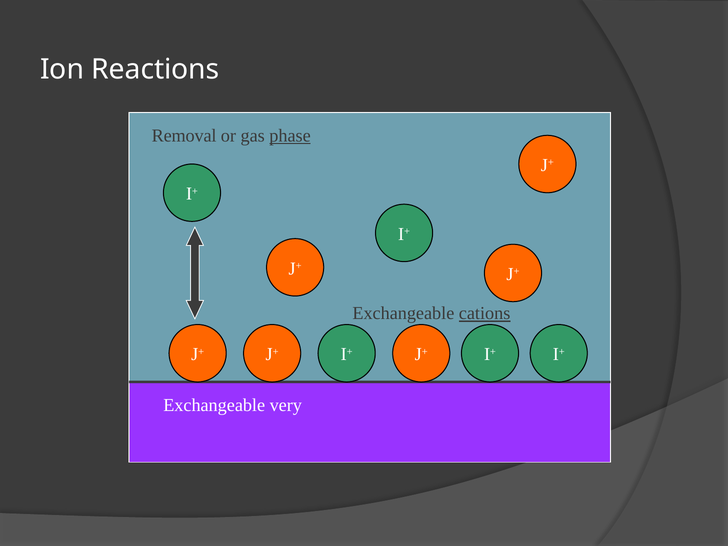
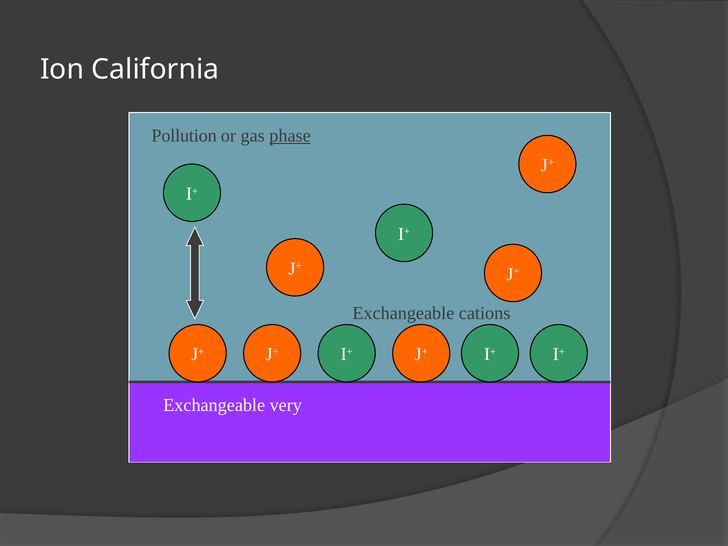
Reactions: Reactions -> California (155, 69)
Removal: Removal -> Pollution (184, 136)
cations underline: present -> none (485, 313)
